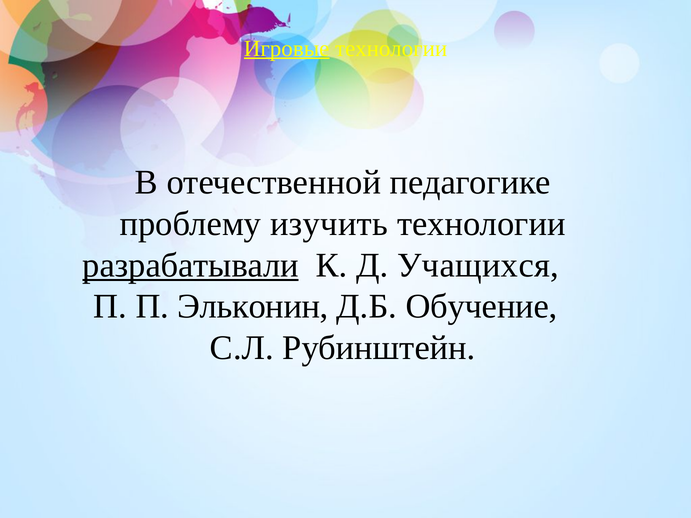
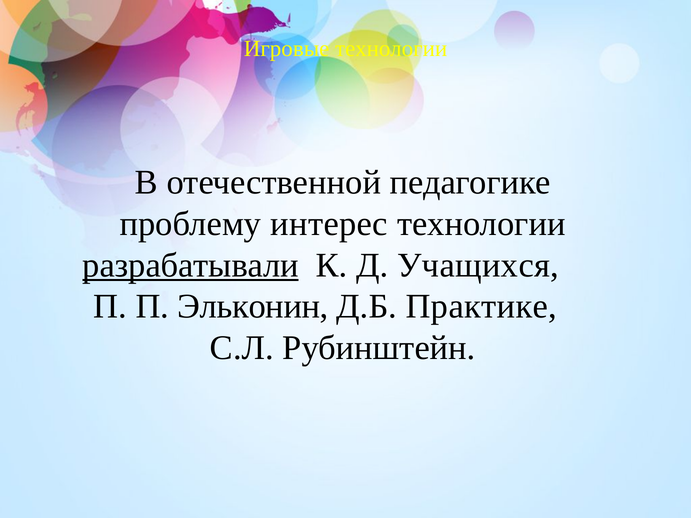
Игровые underline: present -> none (287, 48)
изучить: изучить -> интерес (329, 224)
Обучение: Обучение -> Практике (481, 307)
